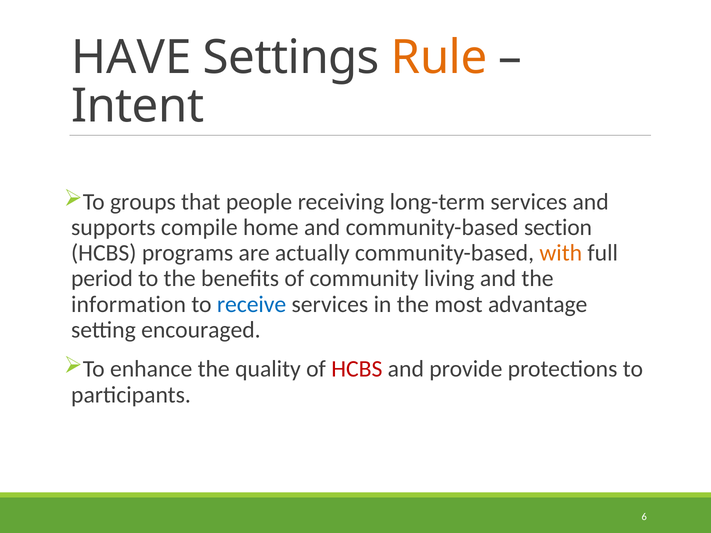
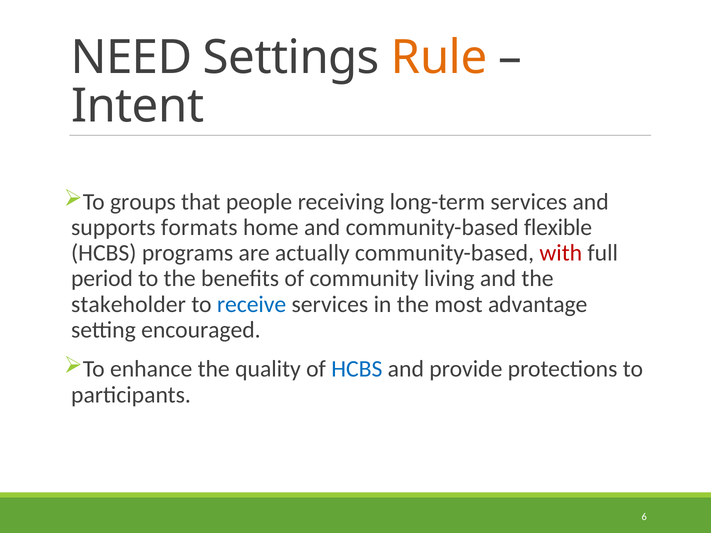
HAVE: HAVE -> NEED (132, 58)
compile: compile -> formats (199, 228)
section: section -> flexible (558, 228)
with colour: orange -> red (561, 253)
information: information -> stakeholder (129, 304)
HCBS colour: red -> blue (357, 369)
